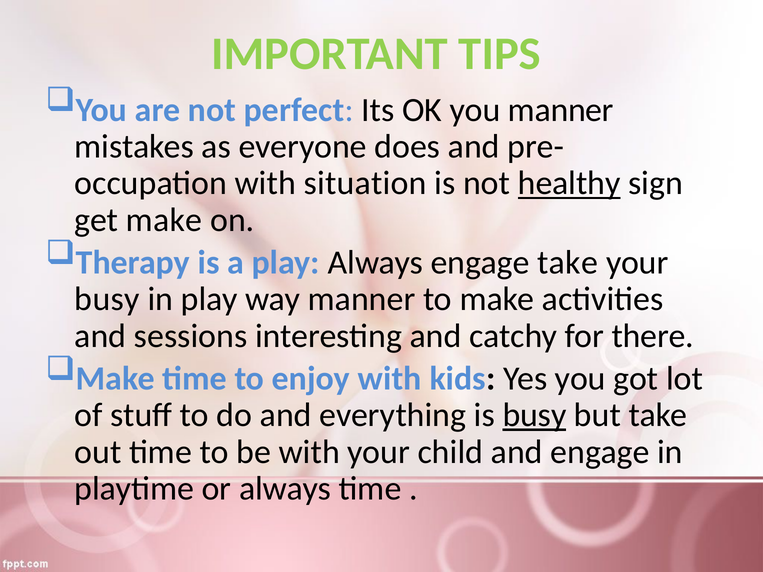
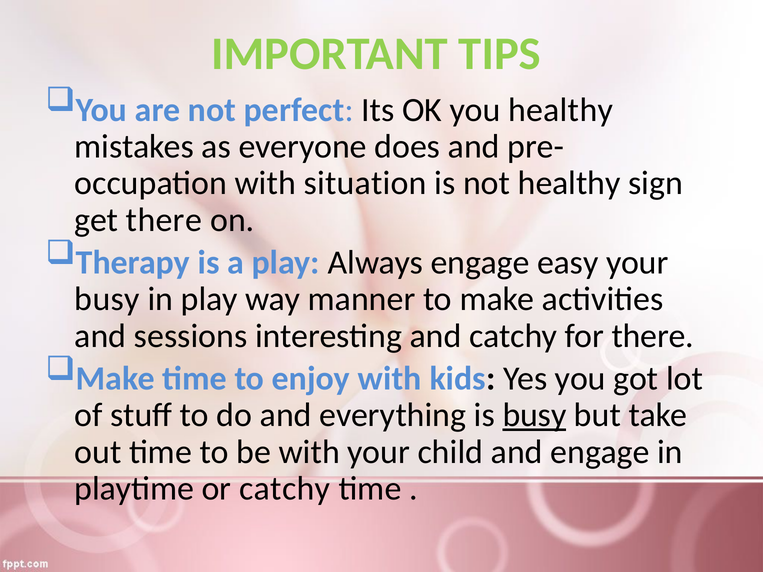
you manner: manner -> healthy (561, 110)
healthy underline: present -> none (569, 183)
get make: make -> there (164, 220)
engage take: take -> easy (568, 263)
or always: always -> catchy (285, 489)
